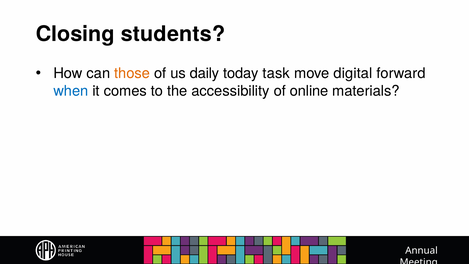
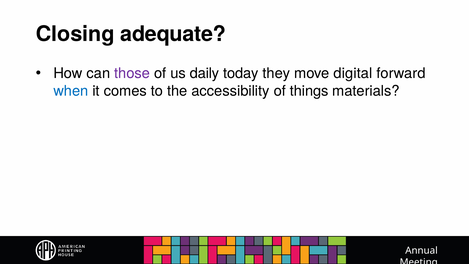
students: students -> adequate (173, 34)
those colour: orange -> purple (132, 73)
task: task -> they (276, 73)
online: online -> things (309, 91)
